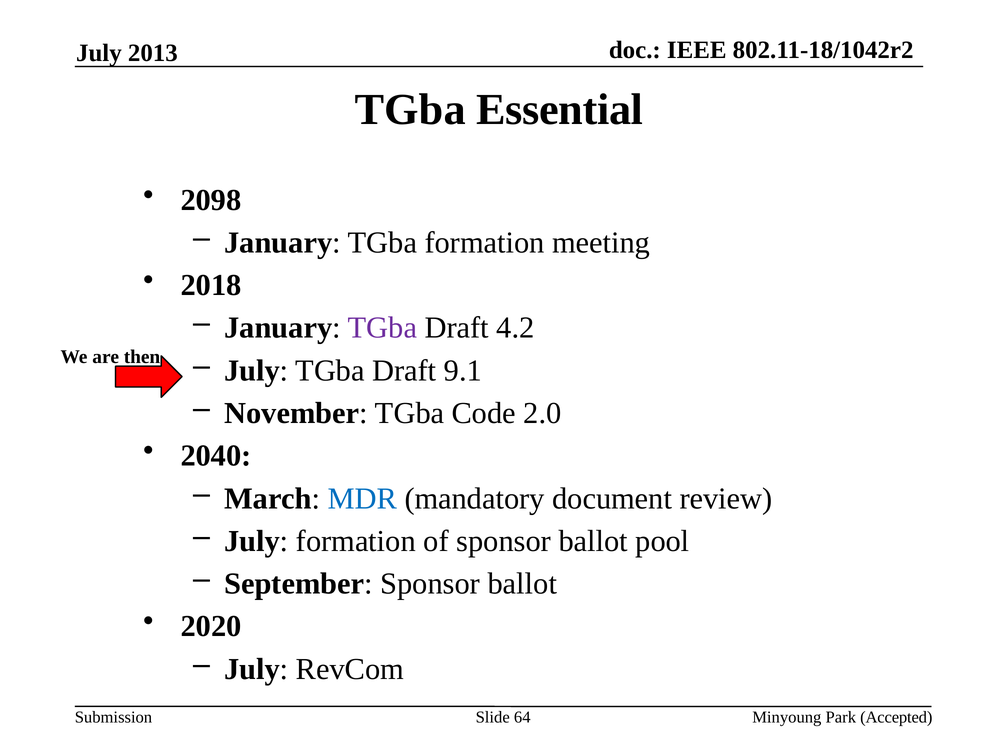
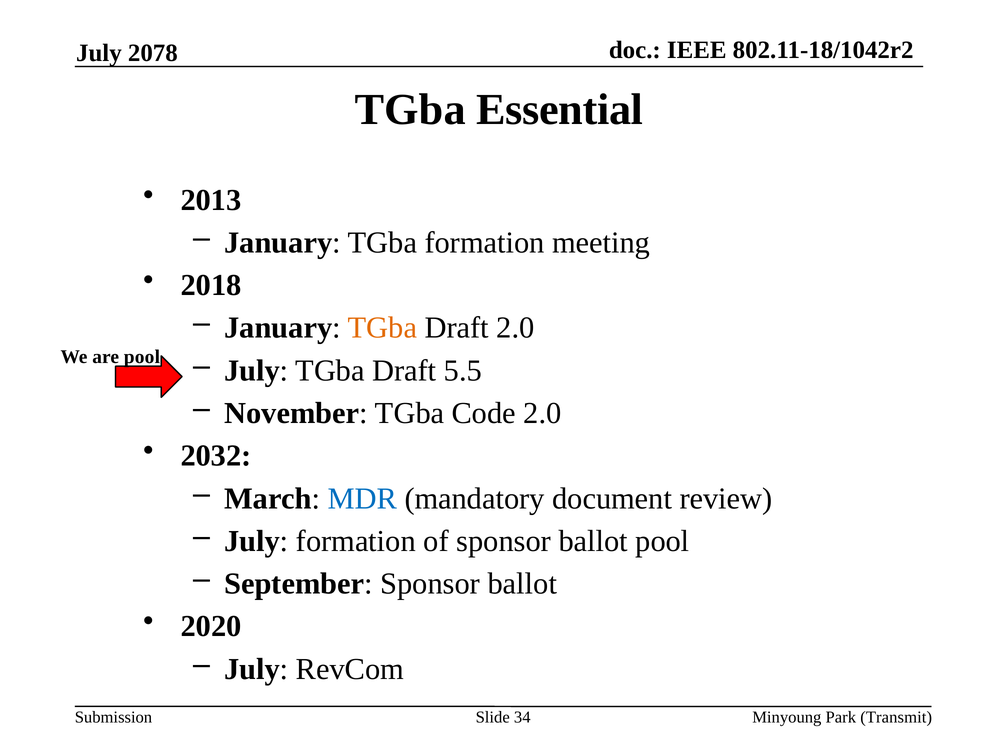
2013: 2013 -> 2078 (153, 53)
2098: 2098 -> 2013 (211, 200)
TGba colour: purple -> orange (382, 328)
Draft 4.2: 4.2 -> 2.0 (515, 328)
are then: then -> pool (142, 357)
9.1: 9.1 -> 5.5 (463, 371)
2040: 2040 -> 2032 (216, 456)
64: 64 -> 34 (522, 718)
Accepted: Accepted -> Transmit (896, 718)
